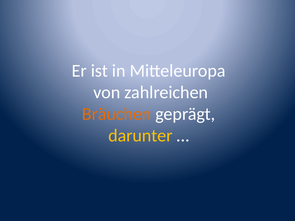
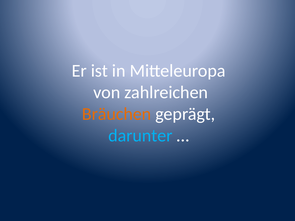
darunter colour: yellow -> light blue (140, 136)
